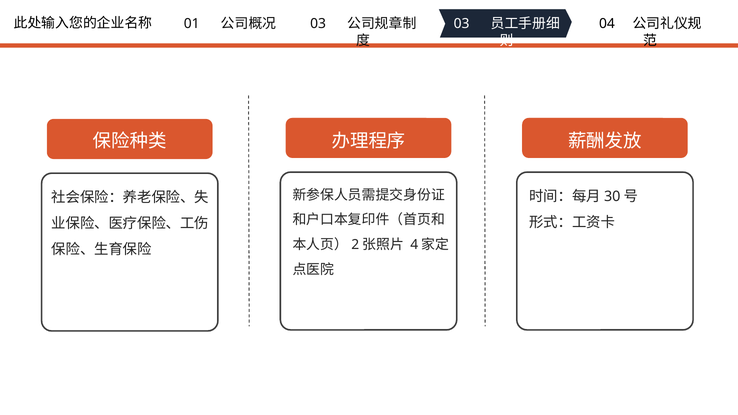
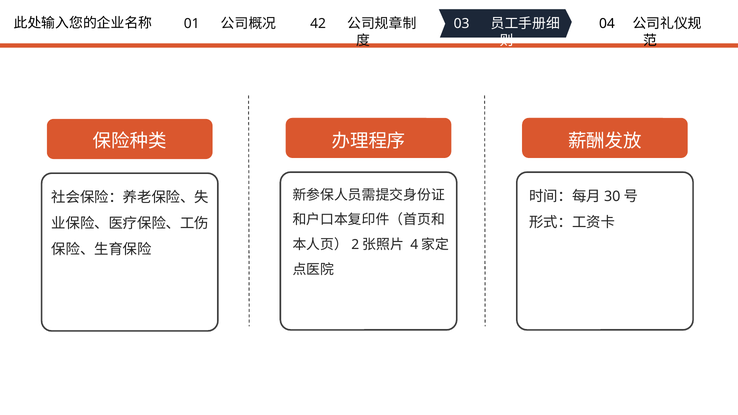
03: 03 -> 42 (318, 24)
